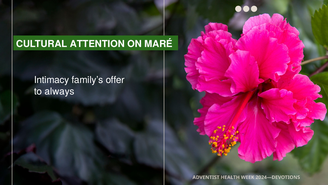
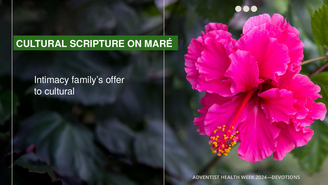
ATTENTION: ATTENTION -> SCRIPTURE (97, 44)
to always: always -> cultural (60, 91)
